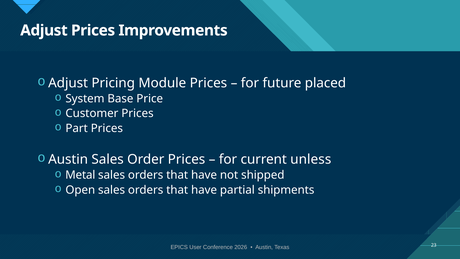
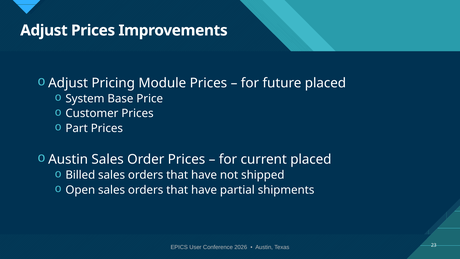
current unless: unless -> placed (311, 159)
Metal: Metal -> Billed (80, 175)
